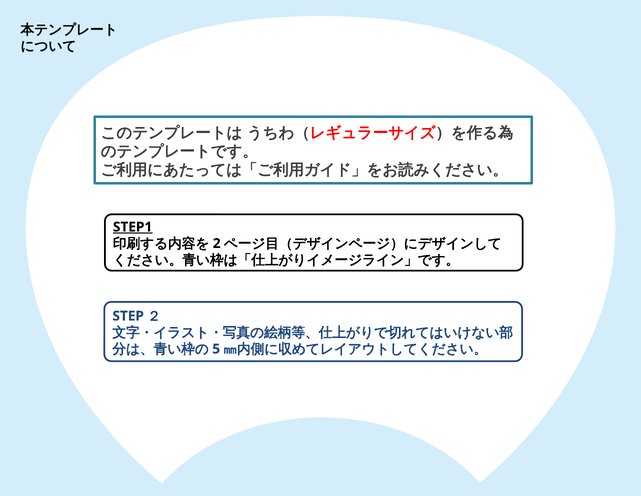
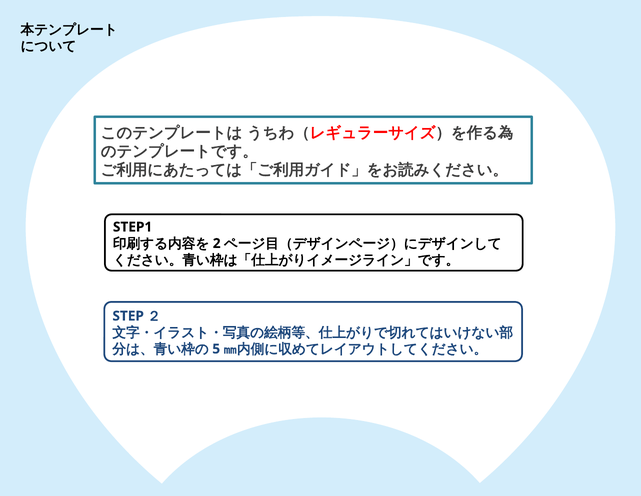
STEP1 underline: present -> none (133, 227)
